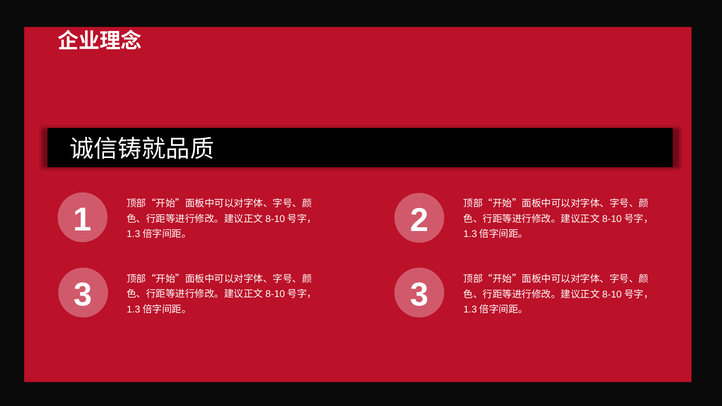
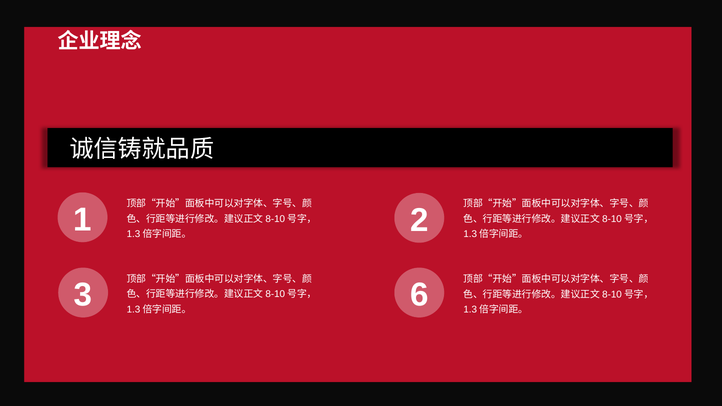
3 3: 3 -> 6 (419, 295)
